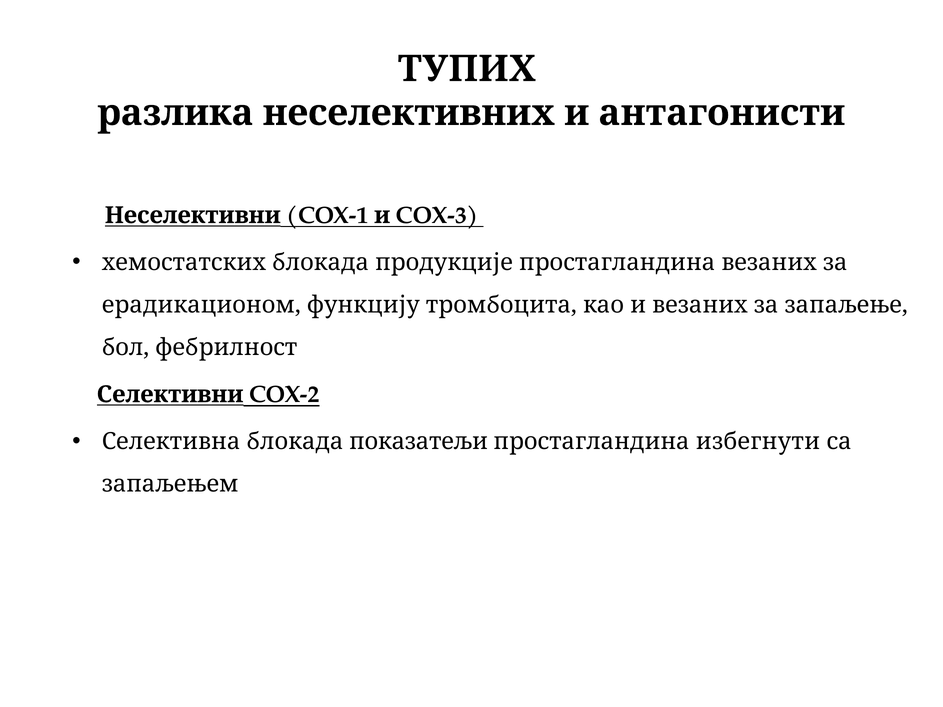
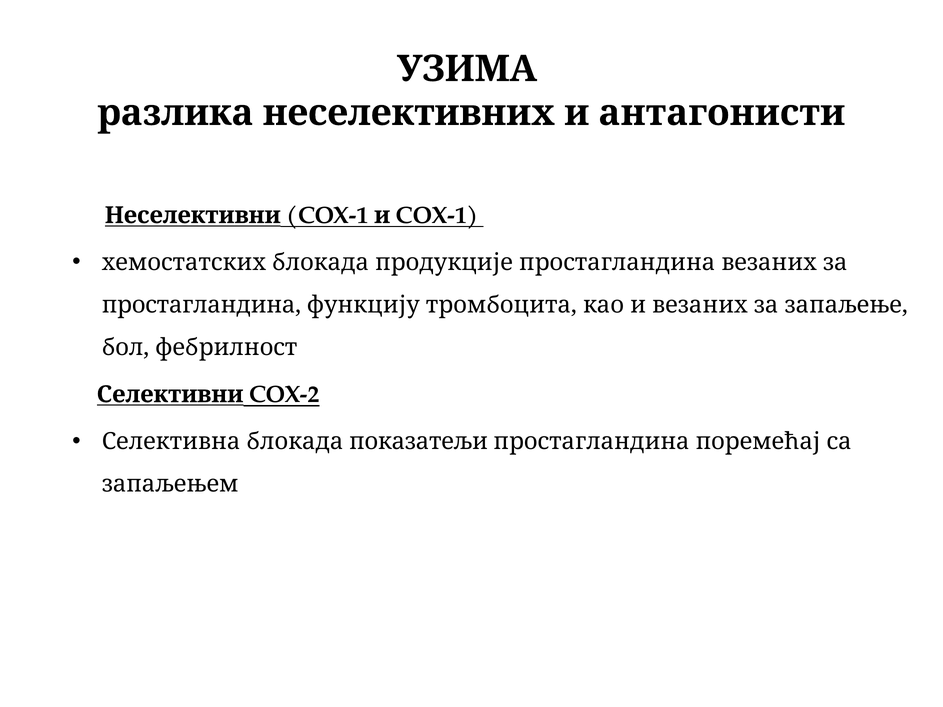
ТУПИХ: ТУПИХ -> УЗИМА (467, 69)
и COX-3: COX-3 -> COX-1 (437, 215)
ерадикационом: ерадикационом -> простагландина (201, 305)
избегнути: избегнути -> поремећај (758, 442)
